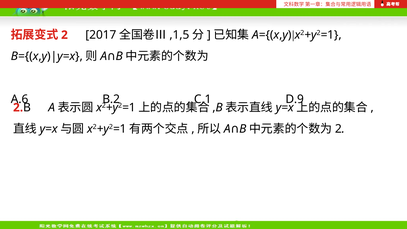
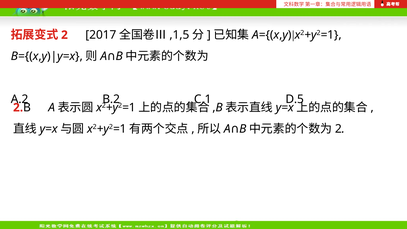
A.6: A.6 -> A.2 (20, 99)
D.9: D.9 -> D.5 (295, 99)
